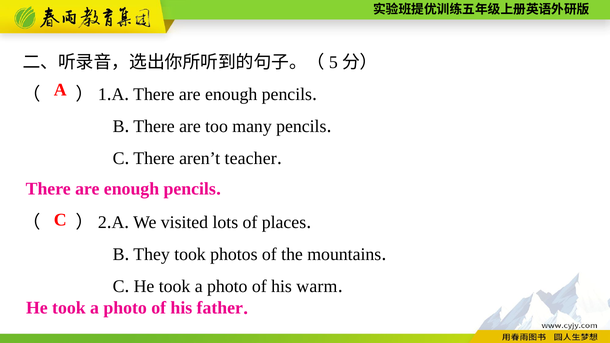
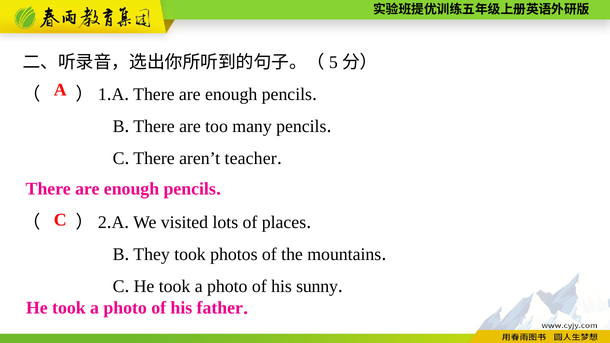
warm: warm -> sunny (317, 287)
